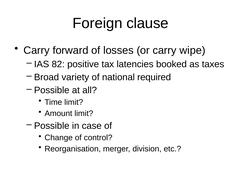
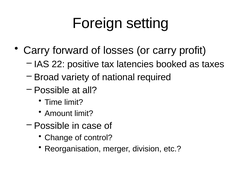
clause: clause -> setting (148, 23)
wipe: wipe -> profit (193, 51)
82: 82 -> 22 (58, 64)
